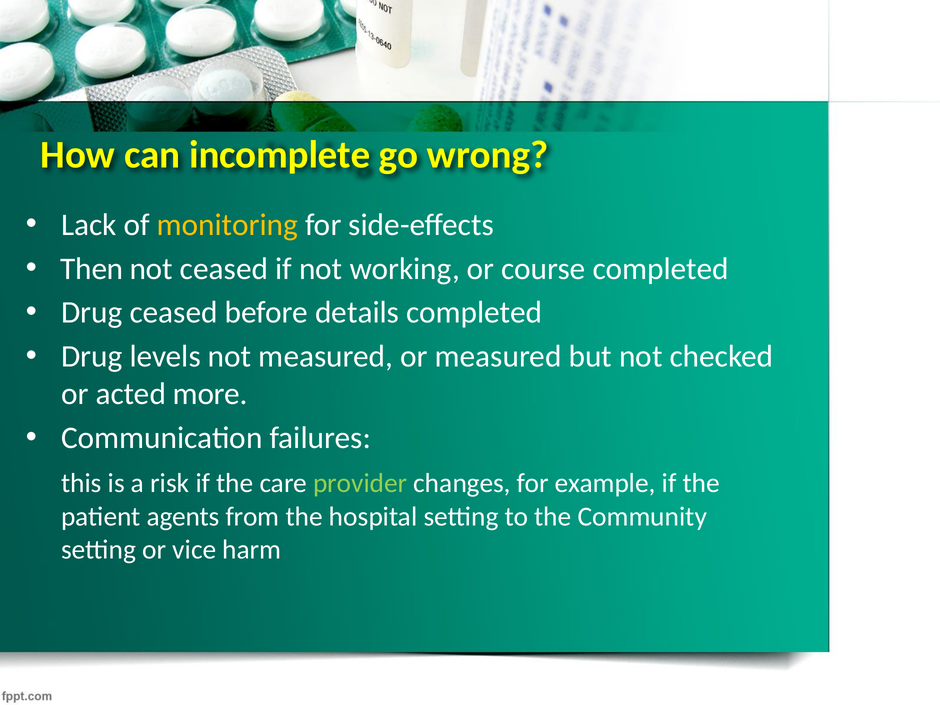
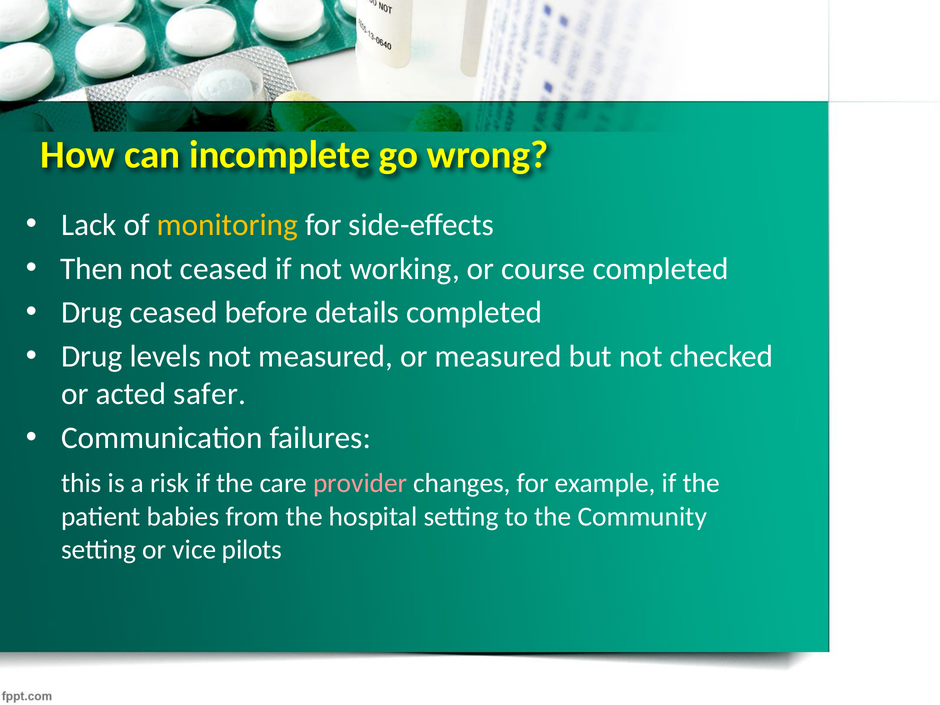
more: more -> safer (210, 394)
provider colour: light green -> pink (360, 483)
agents: agents -> babies (183, 517)
harm: harm -> pilots (252, 550)
